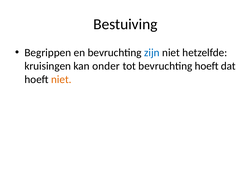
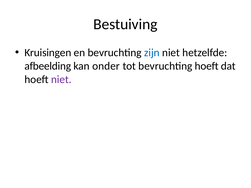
Begrippen: Begrippen -> Kruisingen (48, 53)
kruisingen: kruisingen -> afbeelding (48, 66)
niet colour: orange -> purple (61, 79)
